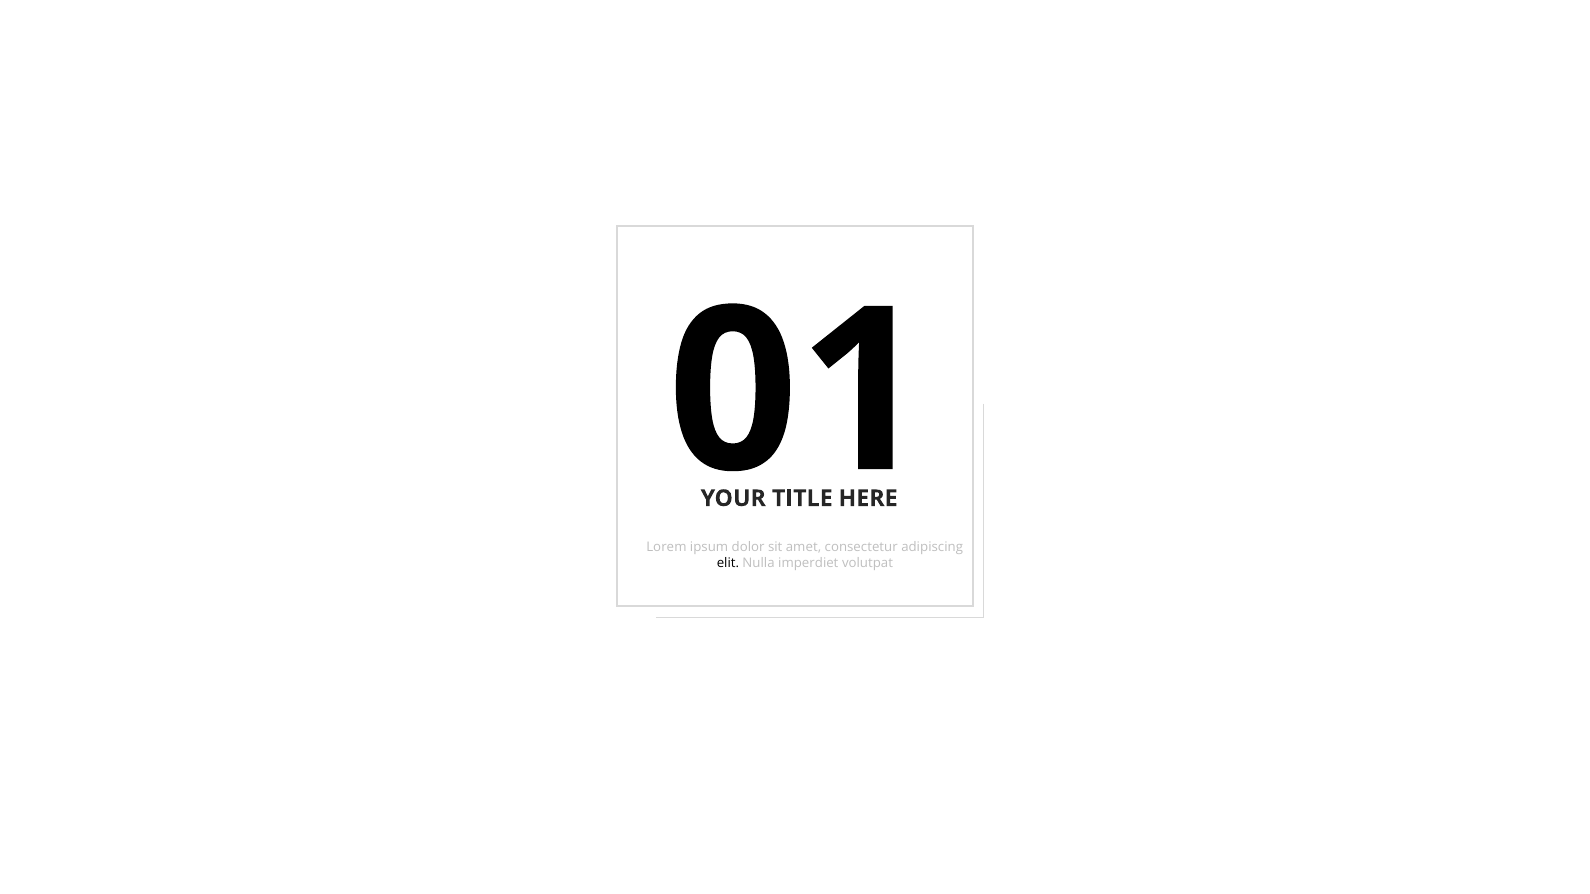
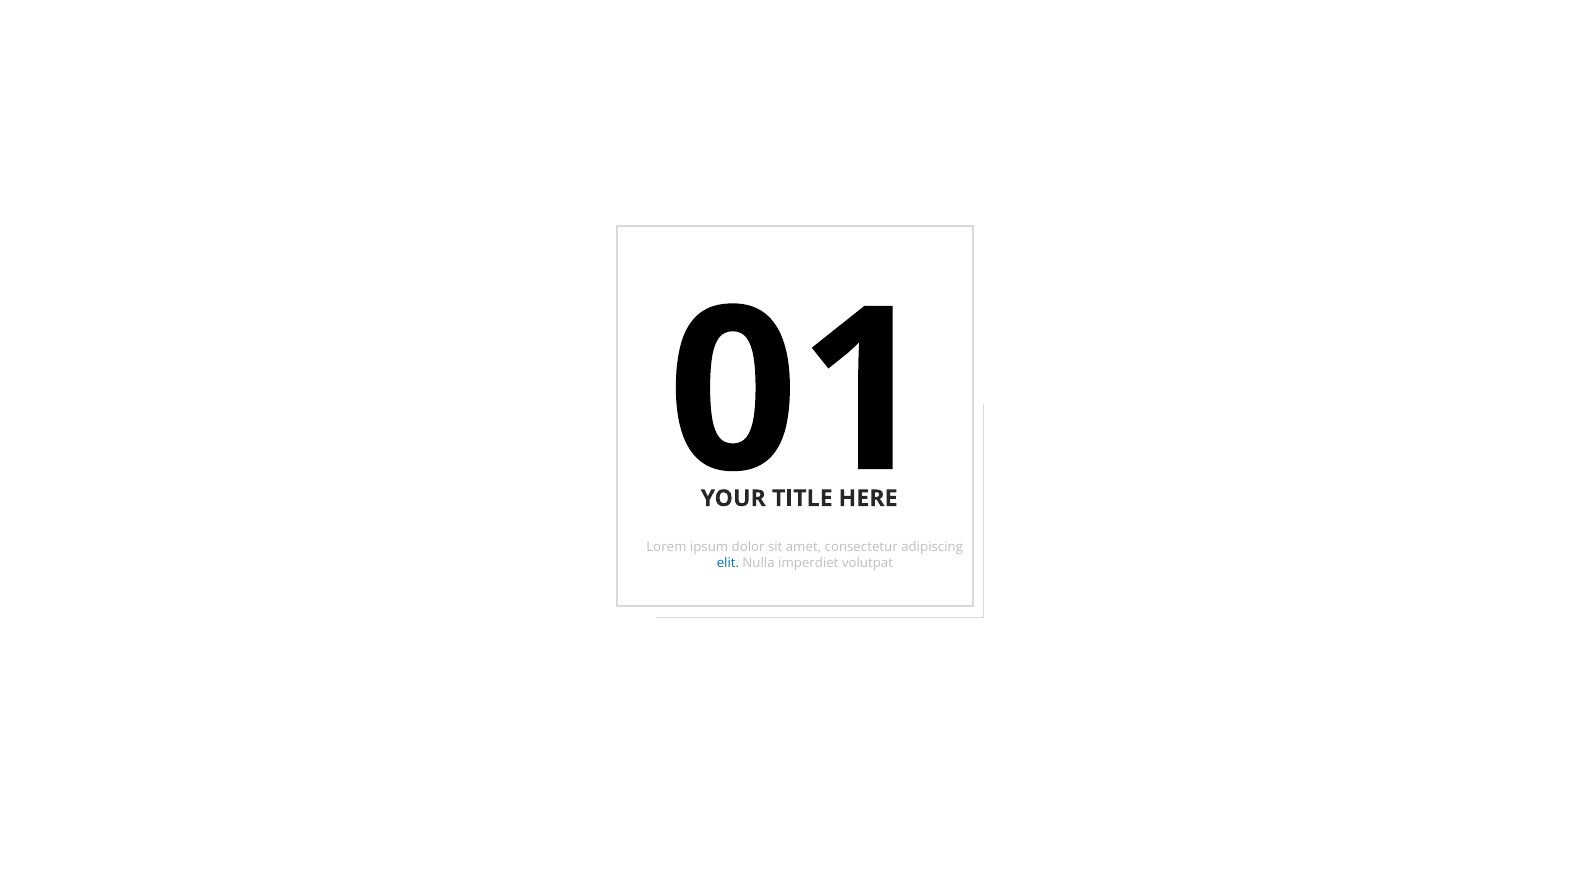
elit colour: black -> blue (728, 563)
